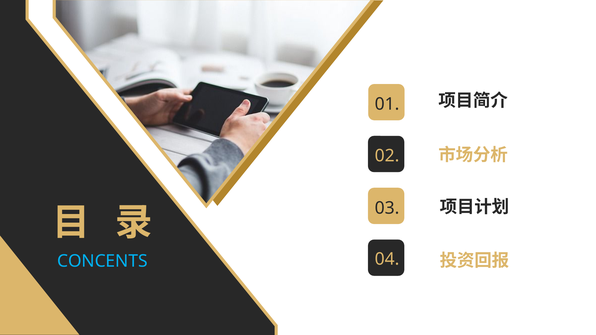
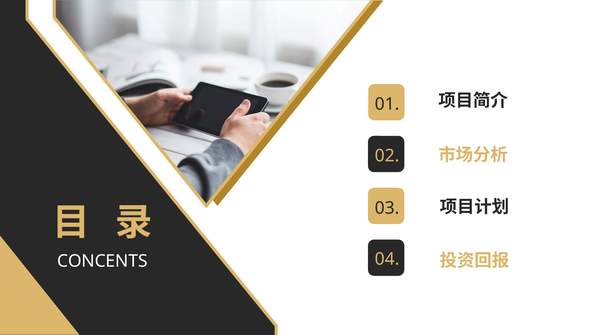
CONCENTS colour: light blue -> white (102, 261)
